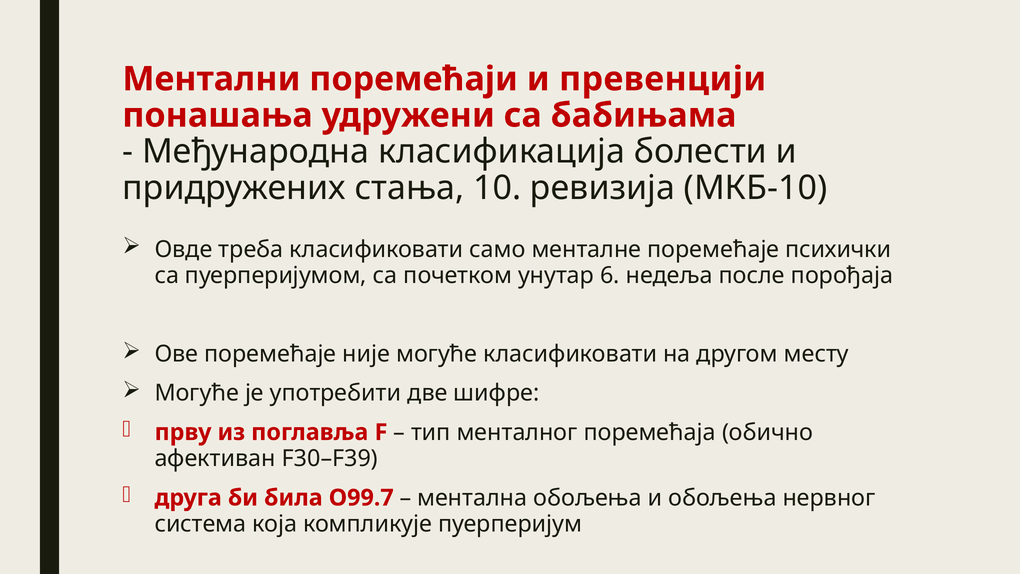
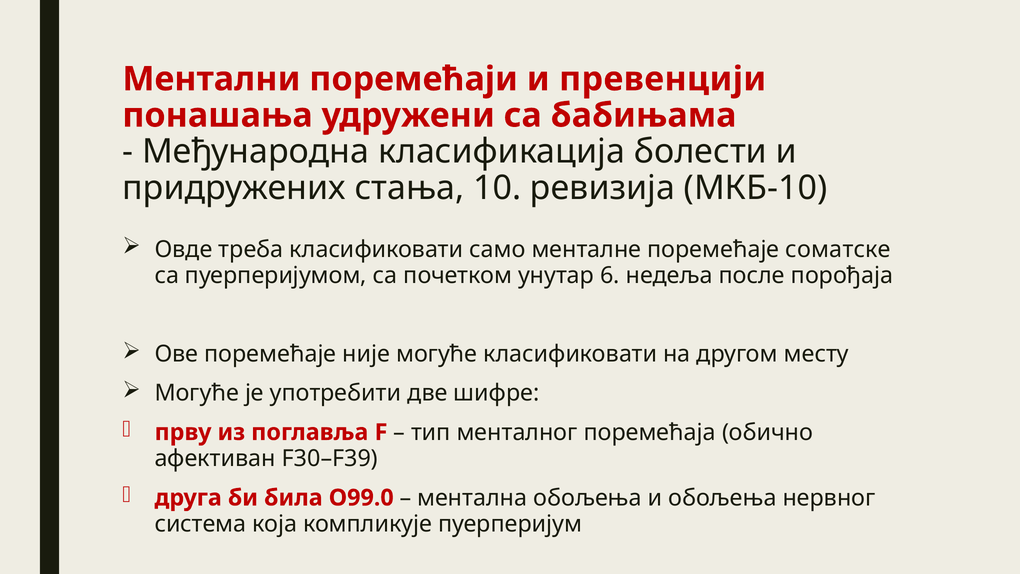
психички: психички -> соматске (838, 249)
O99.7: O99.7 -> O99.0 (361, 498)
